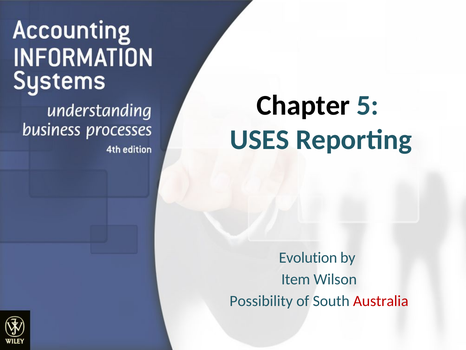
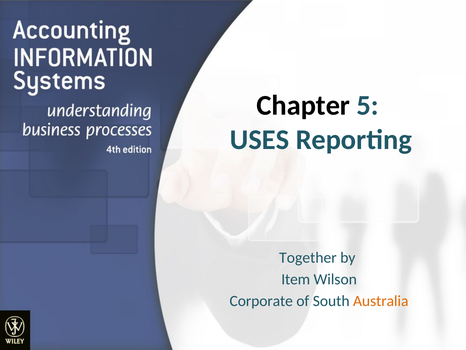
Evolution: Evolution -> Together (308, 257)
Possibility: Possibility -> Corporate (261, 301)
Australia colour: red -> orange (381, 301)
